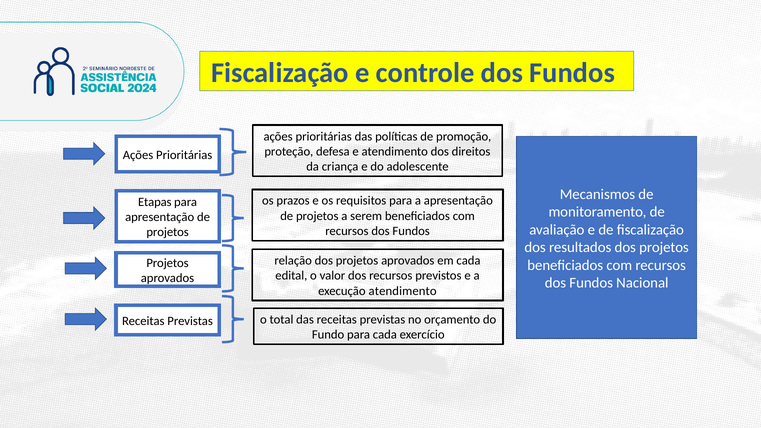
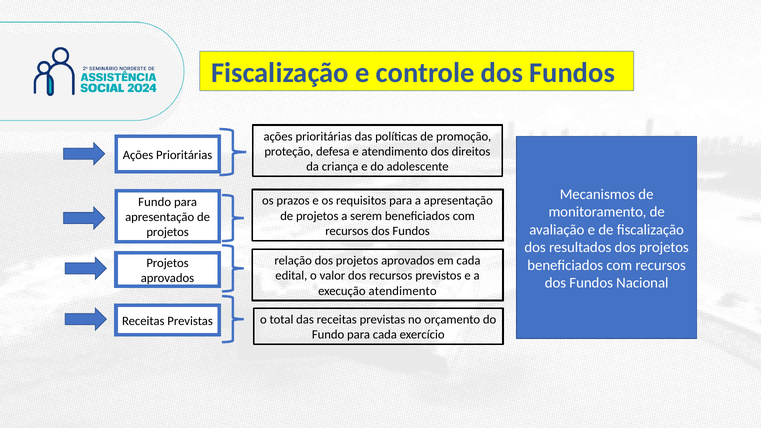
Etapas: Etapas -> Fundo (155, 202)
